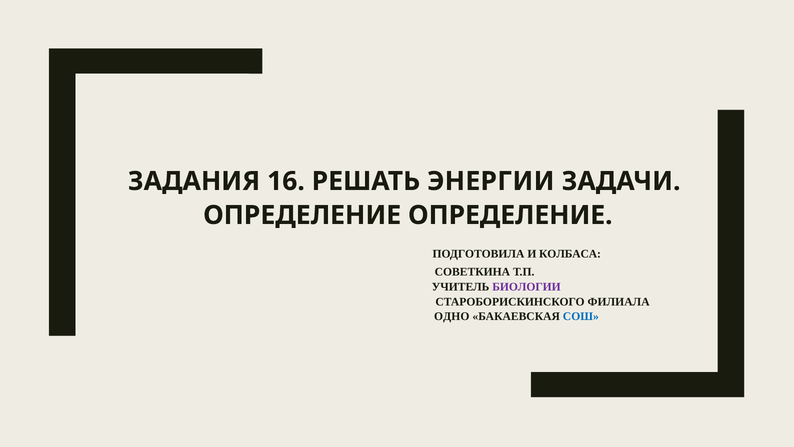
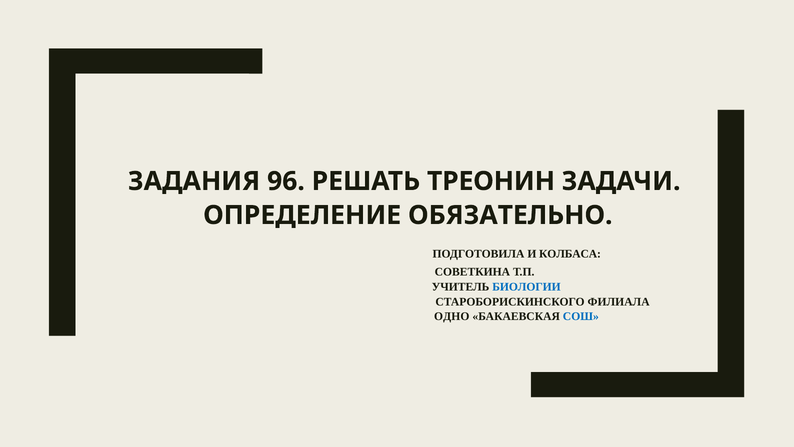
16: 16 -> 96 (286, 181)
ЭНЕРГИИ: ЭНЕРГИИ -> ТРЕОНИН (491, 181)
ОПРЕДЕЛЕНИЕ ОПРЕДЕЛЕНИЕ: ОПРЕДЕЛЕНИЕ -> ОБЯЗАТЕЛЬНО (510, 215)
БИОЛОГИИ colour: purple -> blue (527, 287)
